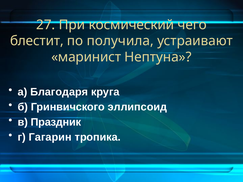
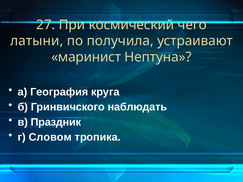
блестит: блестит -> латыни (37, 41)
Благодаря: Благодаря -> География (59, 92)
эллипсоид: эллипсоид -> наблюдать (137, 107)
Гагарин: Гагарин -> Словом (50, 137)
